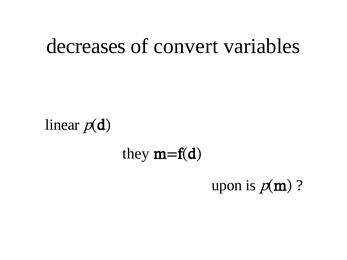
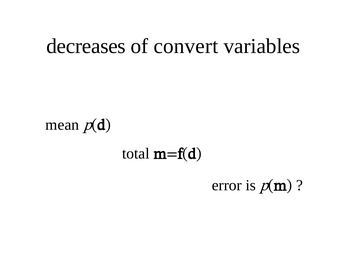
linear: linear -> mean (62, 125)
they: they -> total (136, 154)
upon: upon -> error (227, 186)
